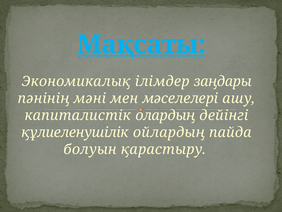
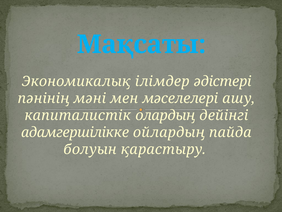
Мақсаты underline: present -> none (141, 44)
заңдары: заңдары -> әдістері (223, 81)
құлиеленушілік: құлиеленушілік -> адамгершілікке (75, 132)
